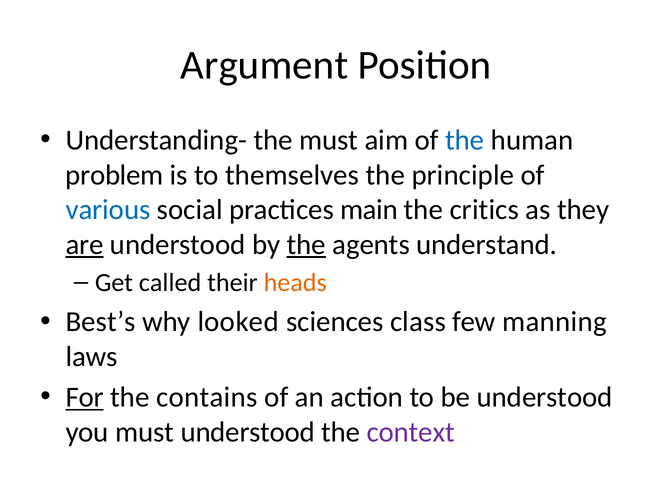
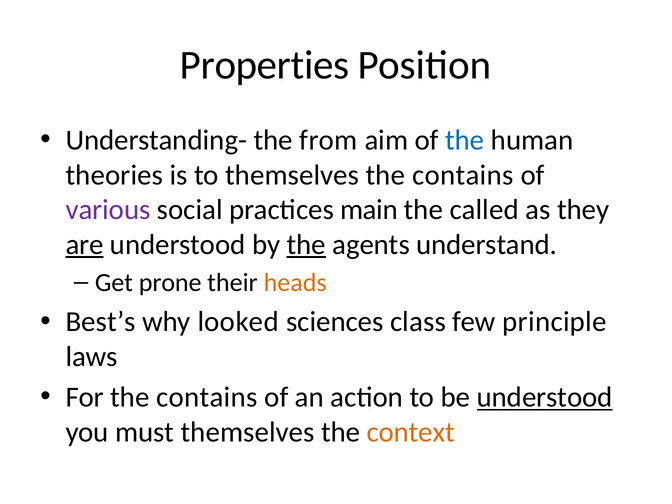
Argument: Argument -> Properties (265, 65)
the must: must -> from (328, 140)
problem: problem -> theories (114, 175)
principle: principle -> contains (463, 175)
various colour: blue -> purple (108, 210)
critics: critics -> called (484, 210)
called: called -> prone (170, 283)
manning: manning -> principle (555, 322)
For underline: present -> none (85, 397)
understood underline: none -> present (545, 397)
must understood: understood -> themselves (248, 432)
context colour: purple -> orange (411, 432)
